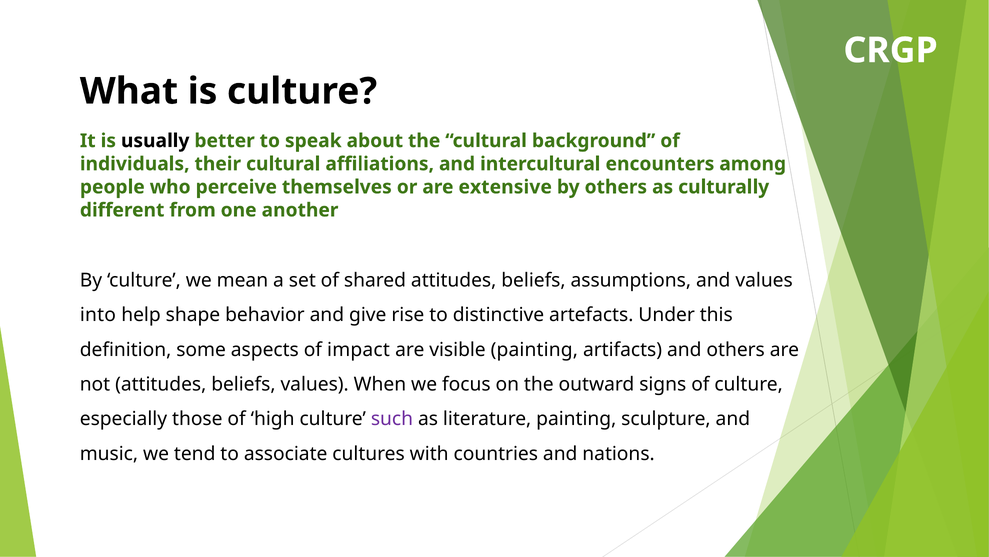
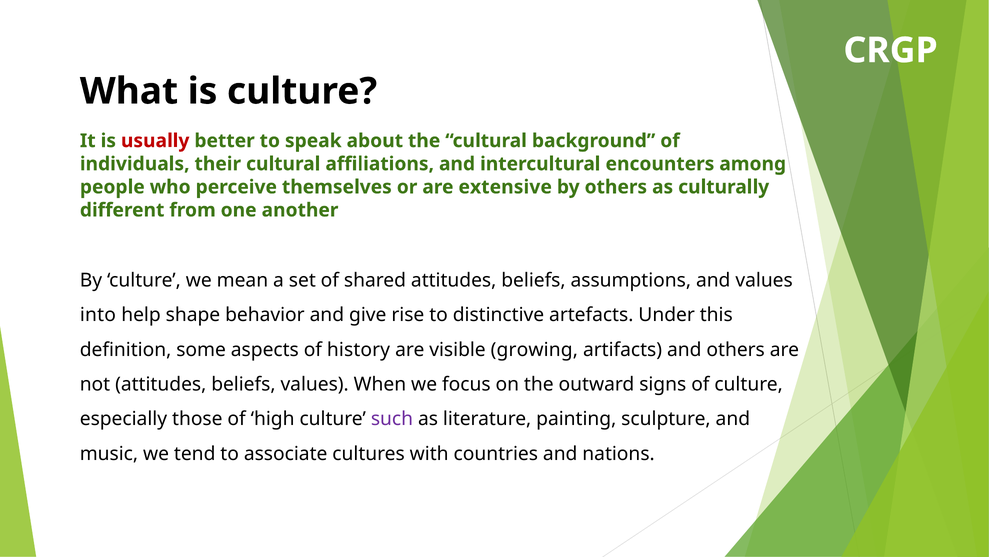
usually colour: black -> red (155, 141)
impact: impact -> history (359, 349)
visible painting: painting -> growing (534, 349)
